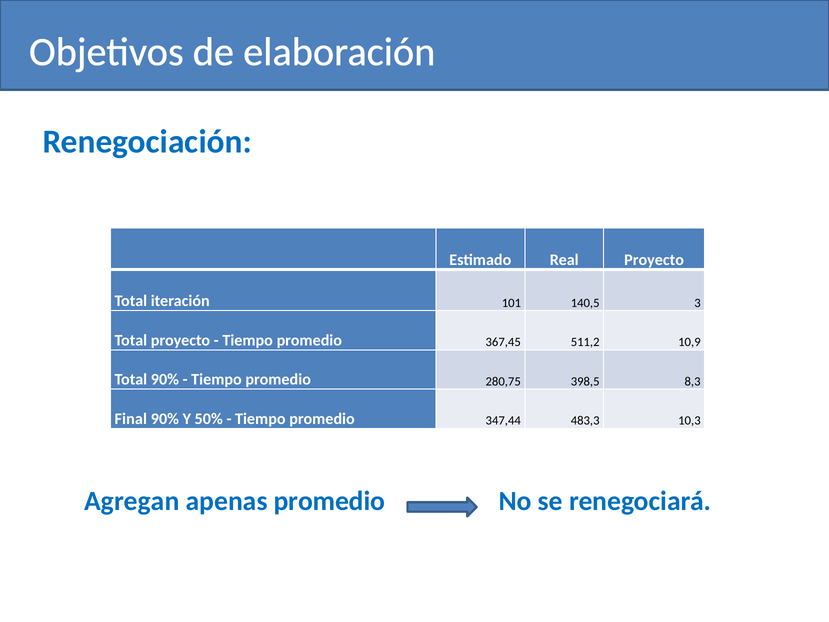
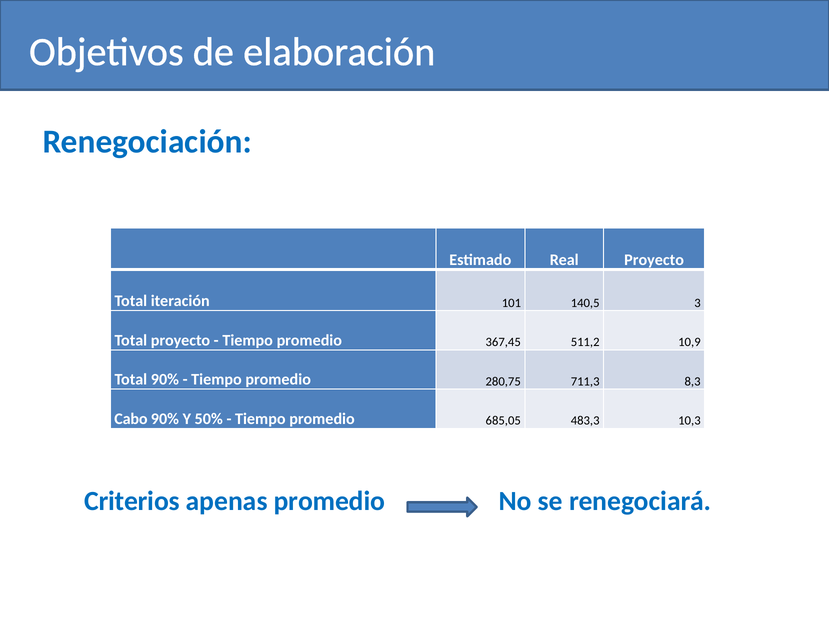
398,5: 398,5 -> 711,3 (585, 381)
Final: Final -> Cabo (131, 419)
347,44: 347,44 -> 685,05 (503, 421)
Agregan: Agregan -> Criterios (132, 501)
